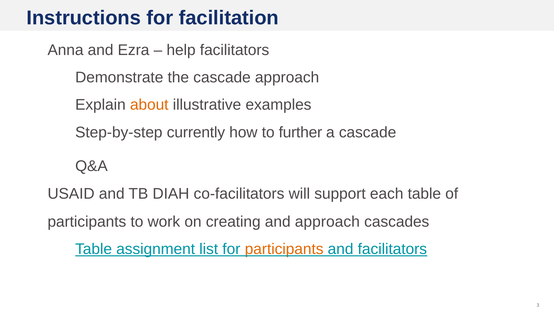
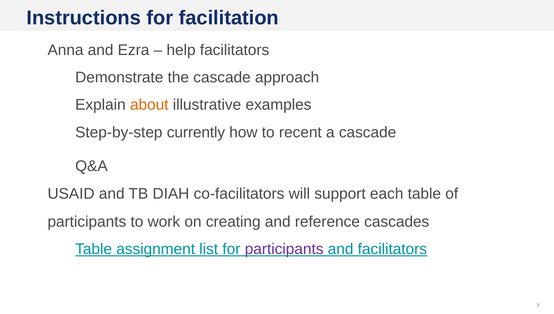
further: further -> recent (300, 132)
and approach: approach -> reference (327, 222)
participants colour: orange -> purple (284, 249)
